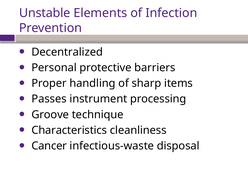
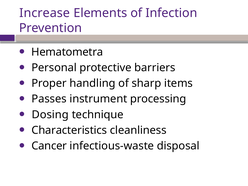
Unstable: Unstable -> Increase (45, 13)
Decentralized: Decentralized -> Hematometra (67, 52)
Groove: Groove -> Dosing (50, 115)
